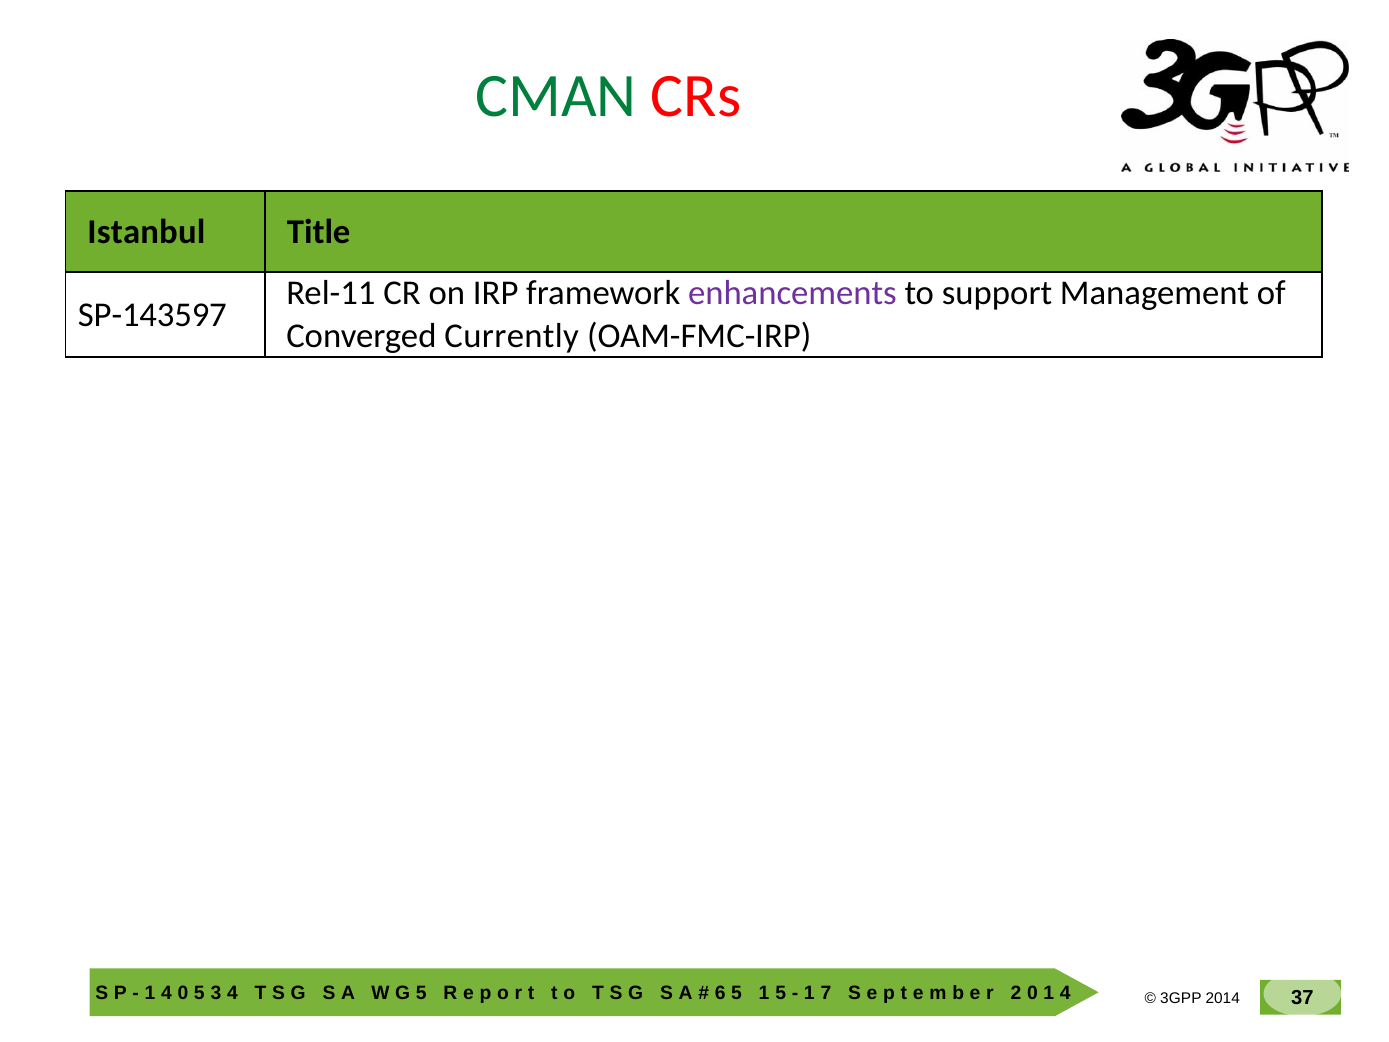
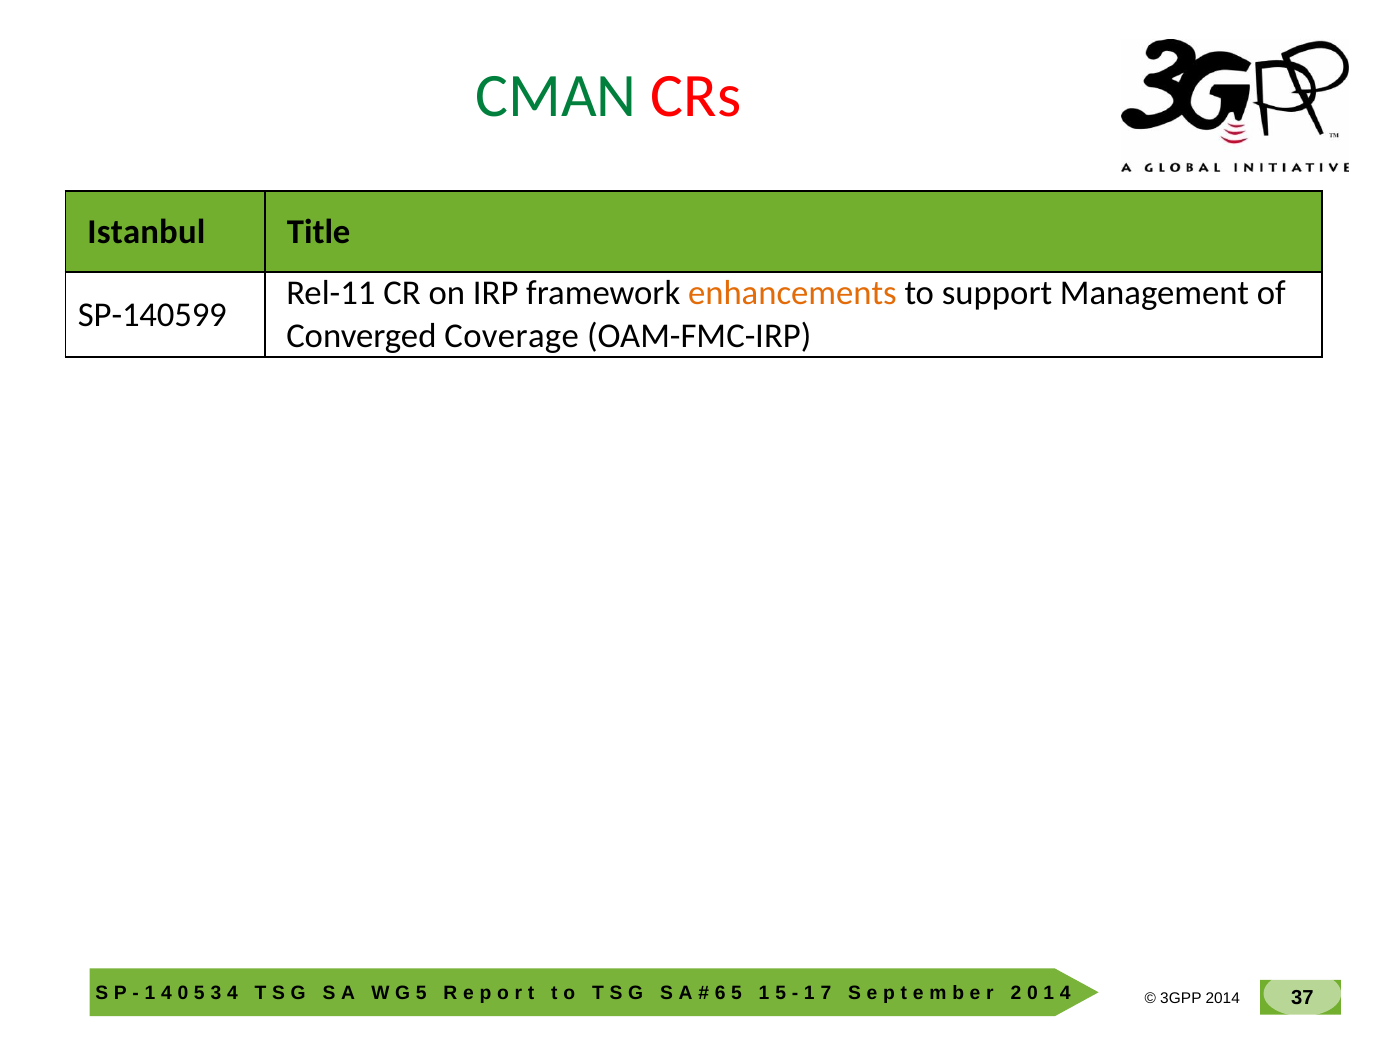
enhancements colour: purple -> orange (792, 293)
SP-143597: SP-143597 -> SP-140599 (152, 315)
Currently: Currently -> Coverage (512, 336)
